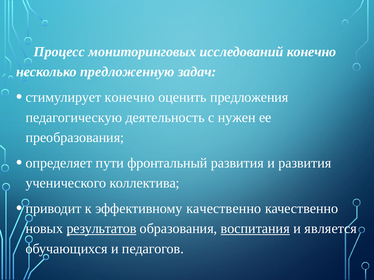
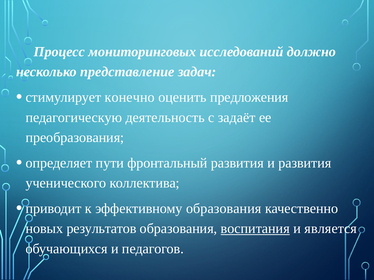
исследований конечно: конечно -> должно (311, 52)
предложенную: предложенную -> представление (127, 72)
нужен: нужен -> задаёт (237, 118)
эффективному качественно: качественно -> образования (224, 209)
результатов underline: present -> none (102, 229)
